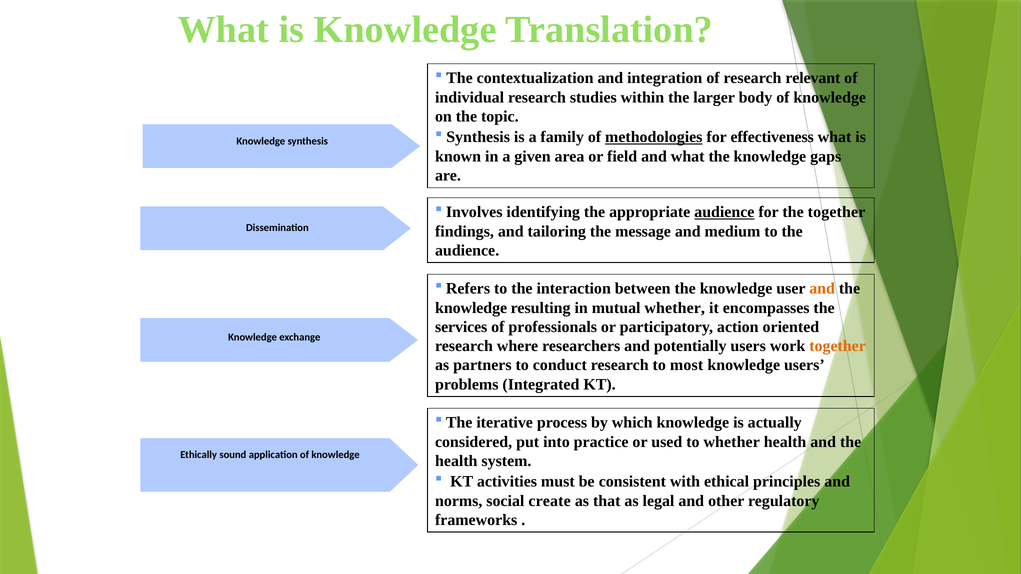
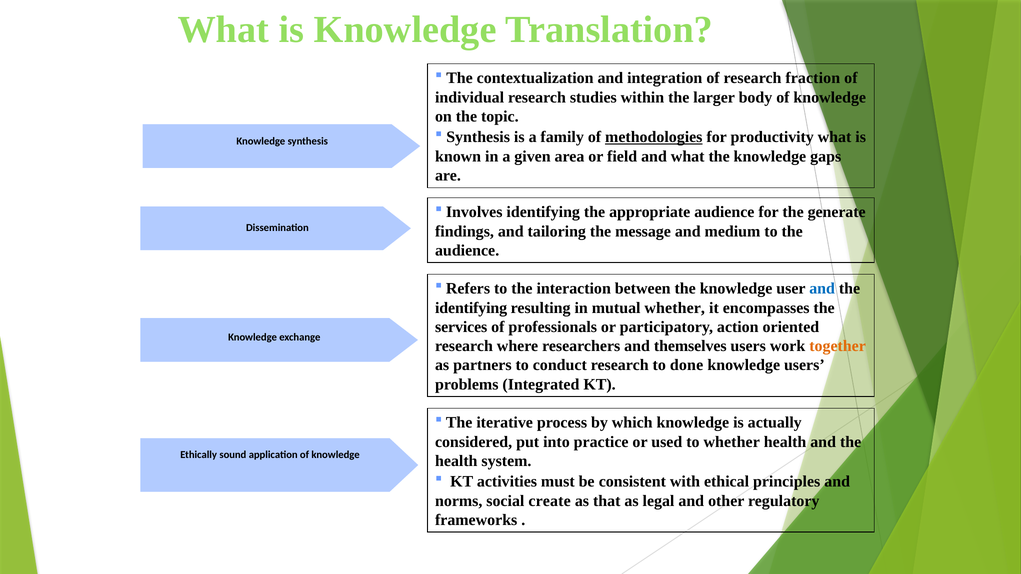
relevant: relevant -> fraction (813, 78)
effectiveness: effectiveness -> productivity (772, 137)
audience underline: present -> none (724, 212)
the together: together -> generate (837, 212)
and colour: orange -> blue (822, 289)
knowledge: knowledge -> identifying (471, 308)
potentially: potentially -> themselves (690, 346)
most: most -> done (687, 365)
